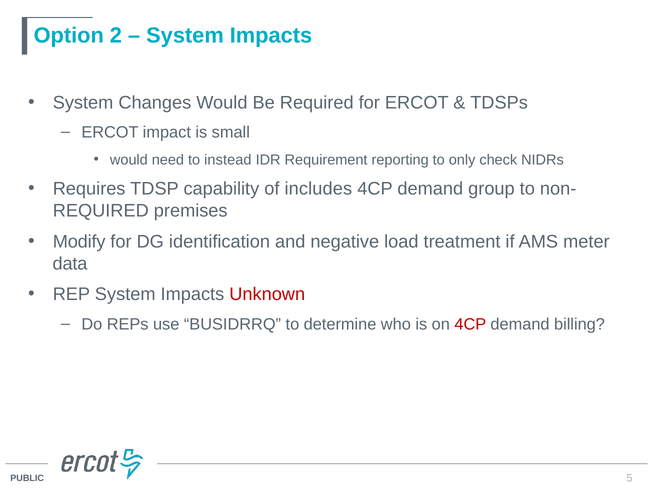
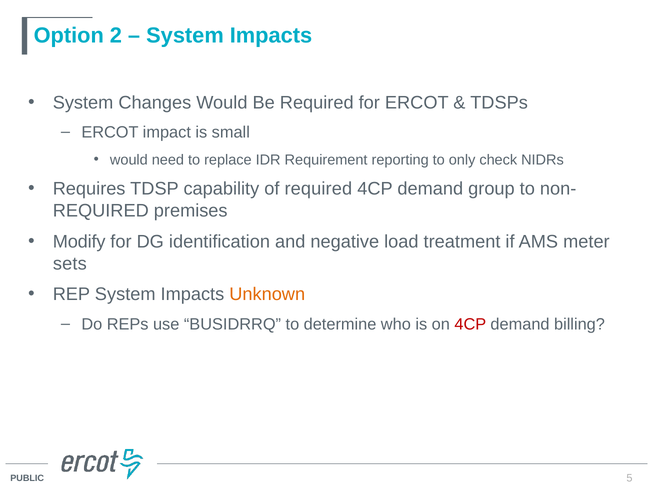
instead: instead -> replace (228, 160)
of includes: includes -> required (318, 189)
data: data -> sets (70, 263)
Unknown colour: red -> orange (267, 294)
